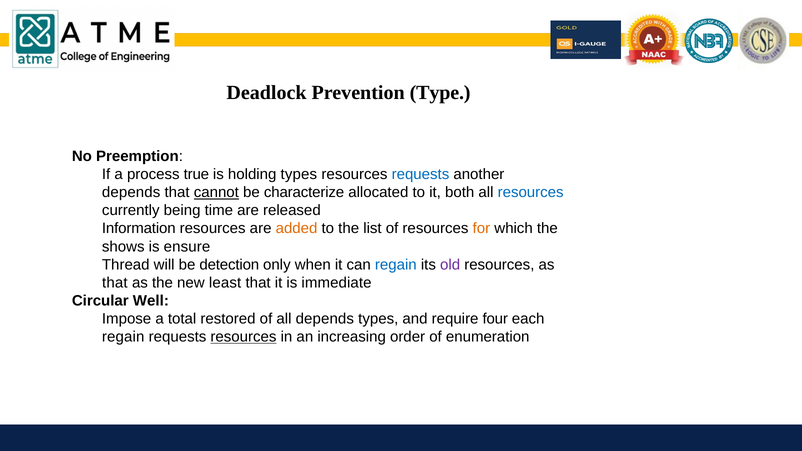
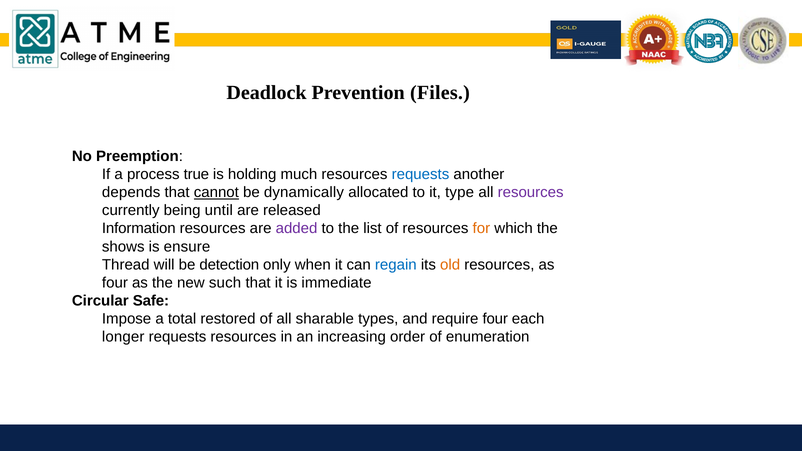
Type: Type -> Files (440, 93)
holding types: types -> much (299, 174)
characterize: characterize -> dynamically (304, 192)
both: both -> type (460, 192)
resources colour: blue -> purple (531, 192)
time: time -> until (219, 211)
added colour: orange -> purple (297, 229)
old colour: purple -> orange (450, 265)
that: that -> four (115, 283)
least: least -> such (225, 283)
Well: Well -> Safe (151, 301)
all depends: depends -> sharable (325, 319)
regain: regain -> longer (123, 337)
resources underline: present -> none (243, 337)
